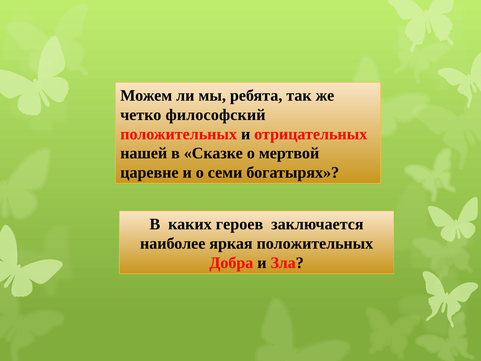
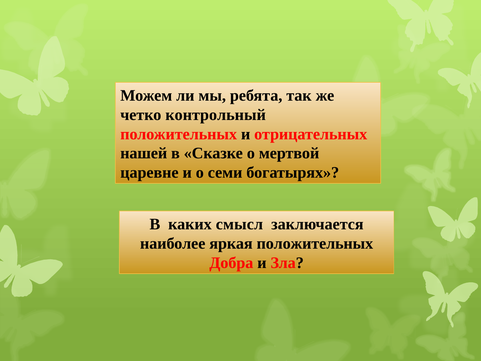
философский: философский -> контрольный (216, 115)
героев: героев -> смысл (239, 224)
